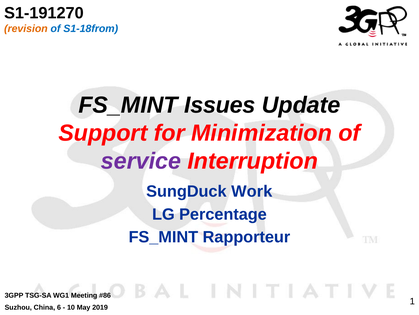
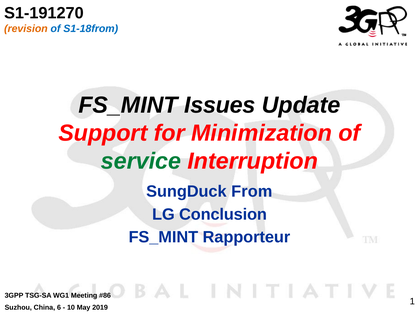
service colour: purple -> green (141, 161)
Work: Work -> From (252, 191)
Percentage: Percentage -> Conclusion (223, 214)
